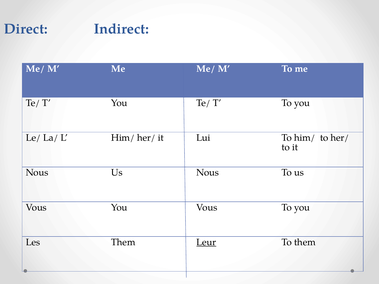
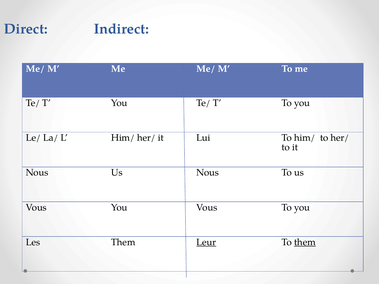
them underline: none -> present (305, 242)
